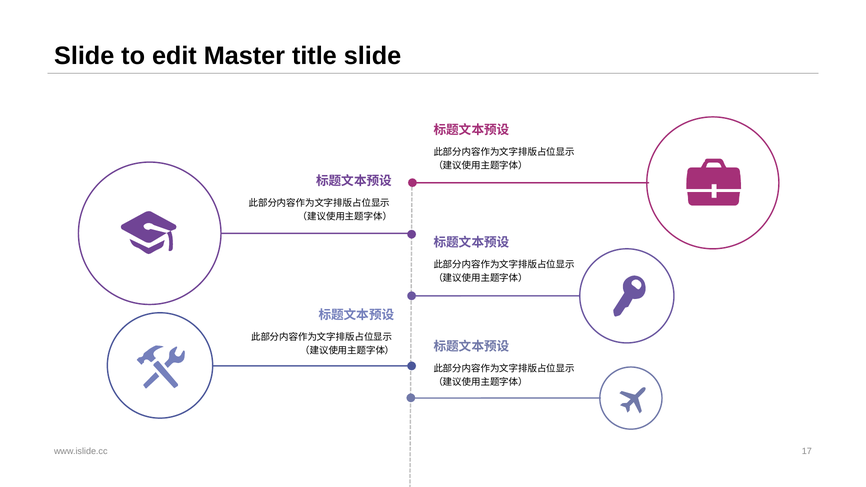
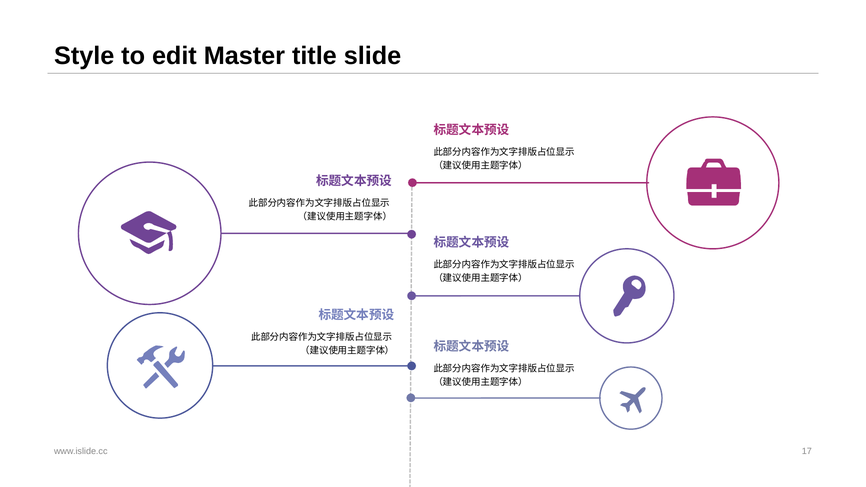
Slide: Slide -> Style (84, 56)
